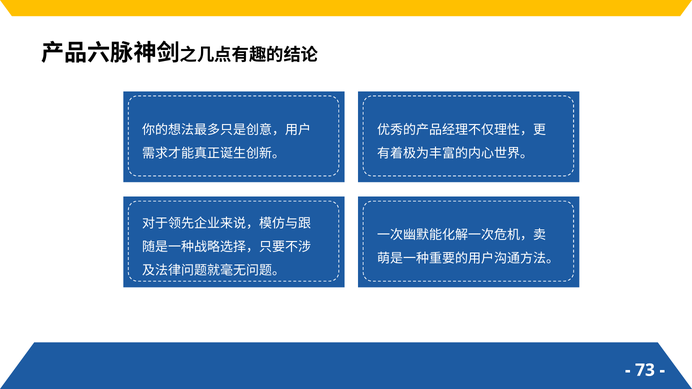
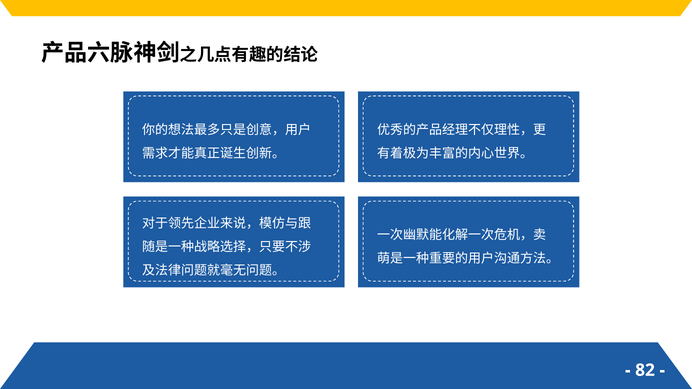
73: 73 -> 82 (645, 370)
